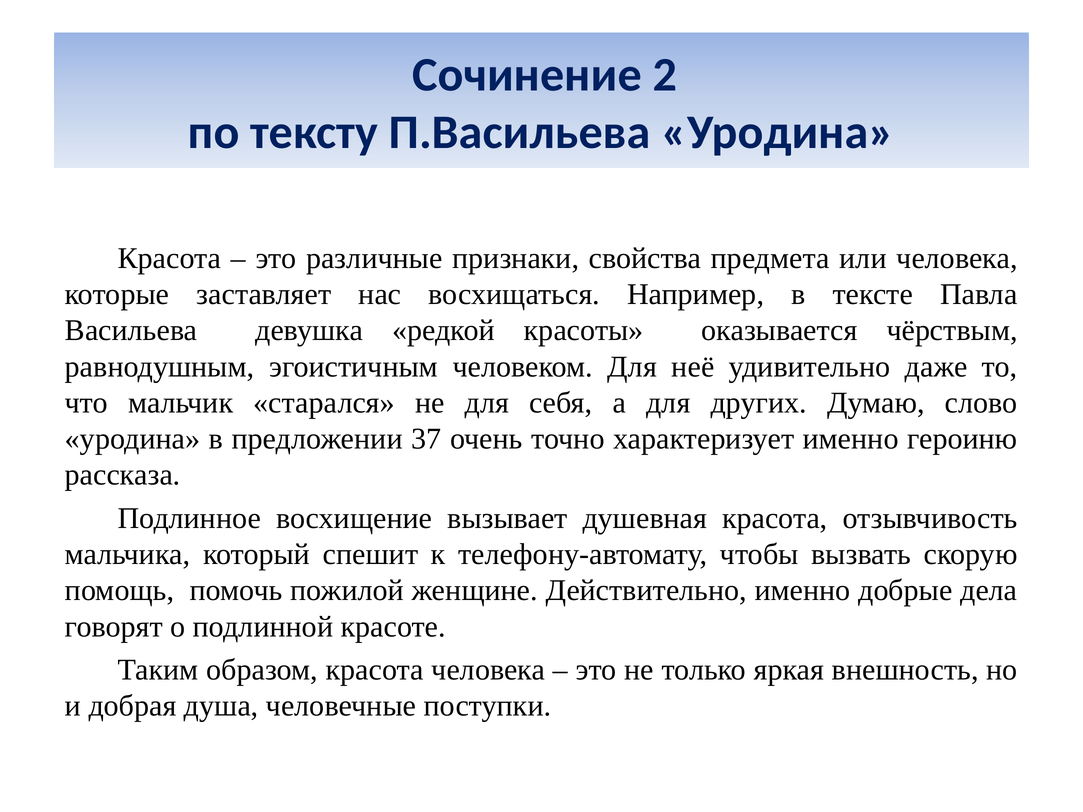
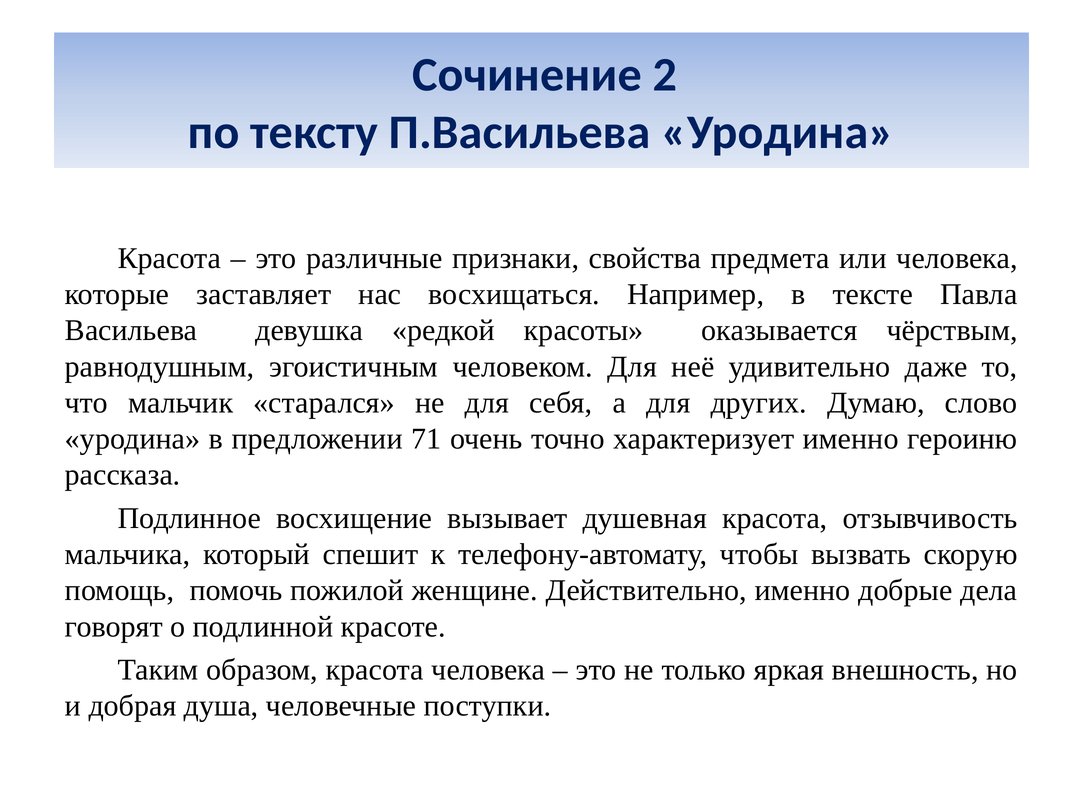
37: 37 -> 71 (426, 439)
